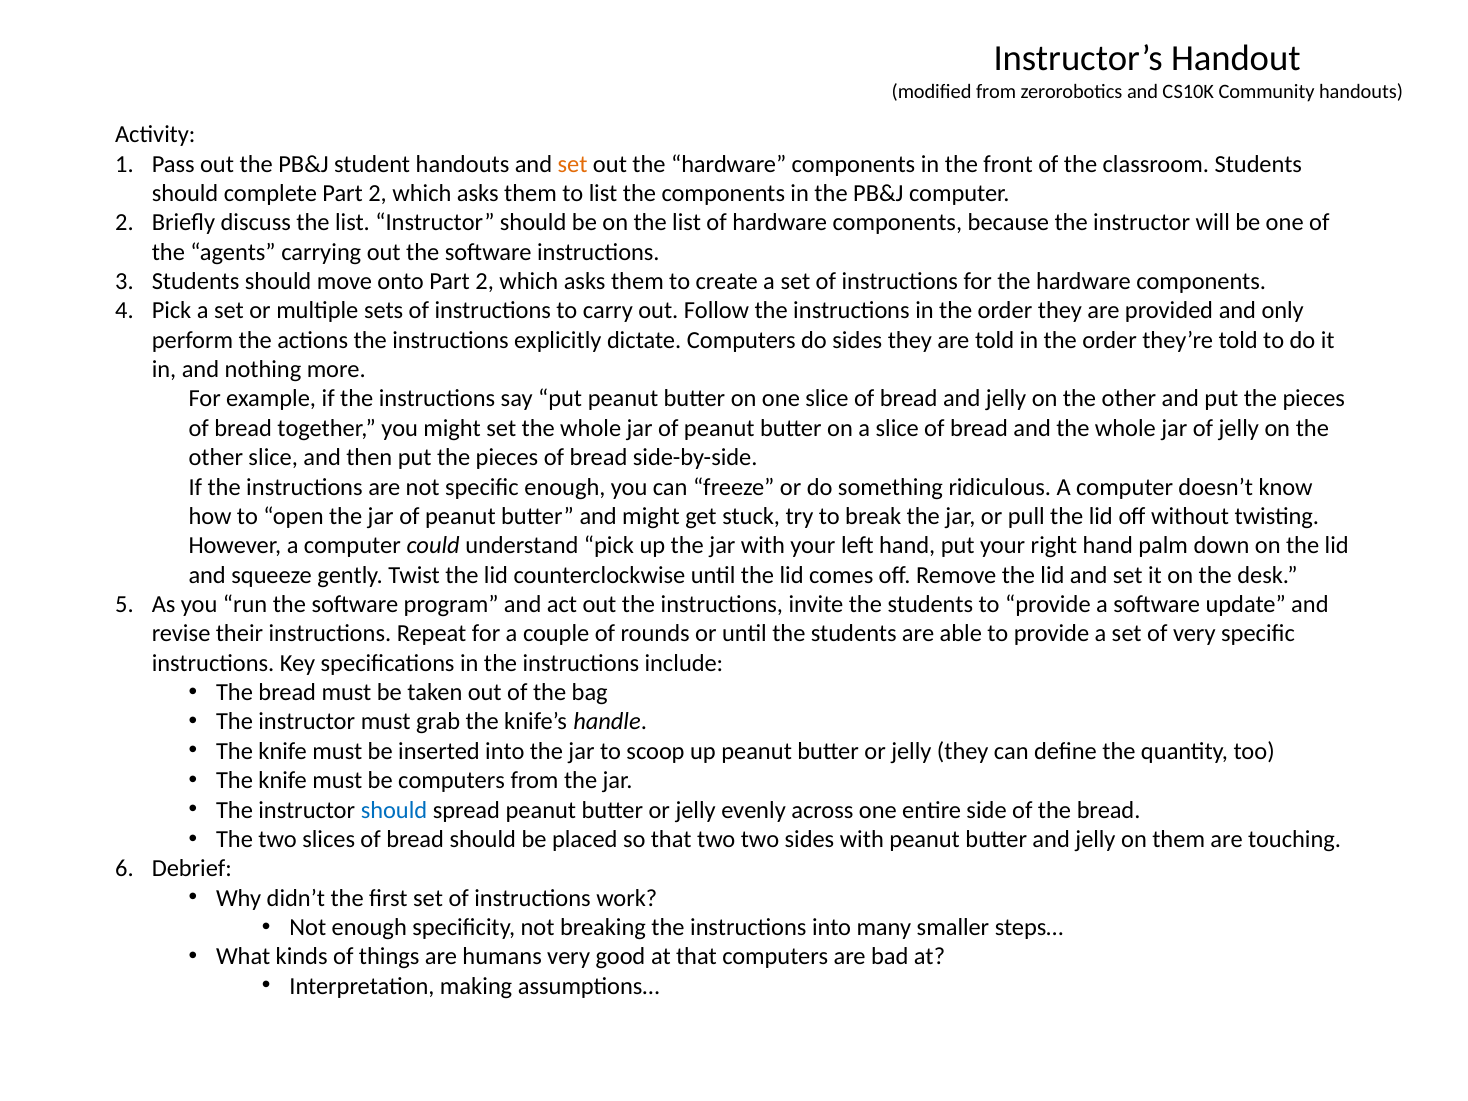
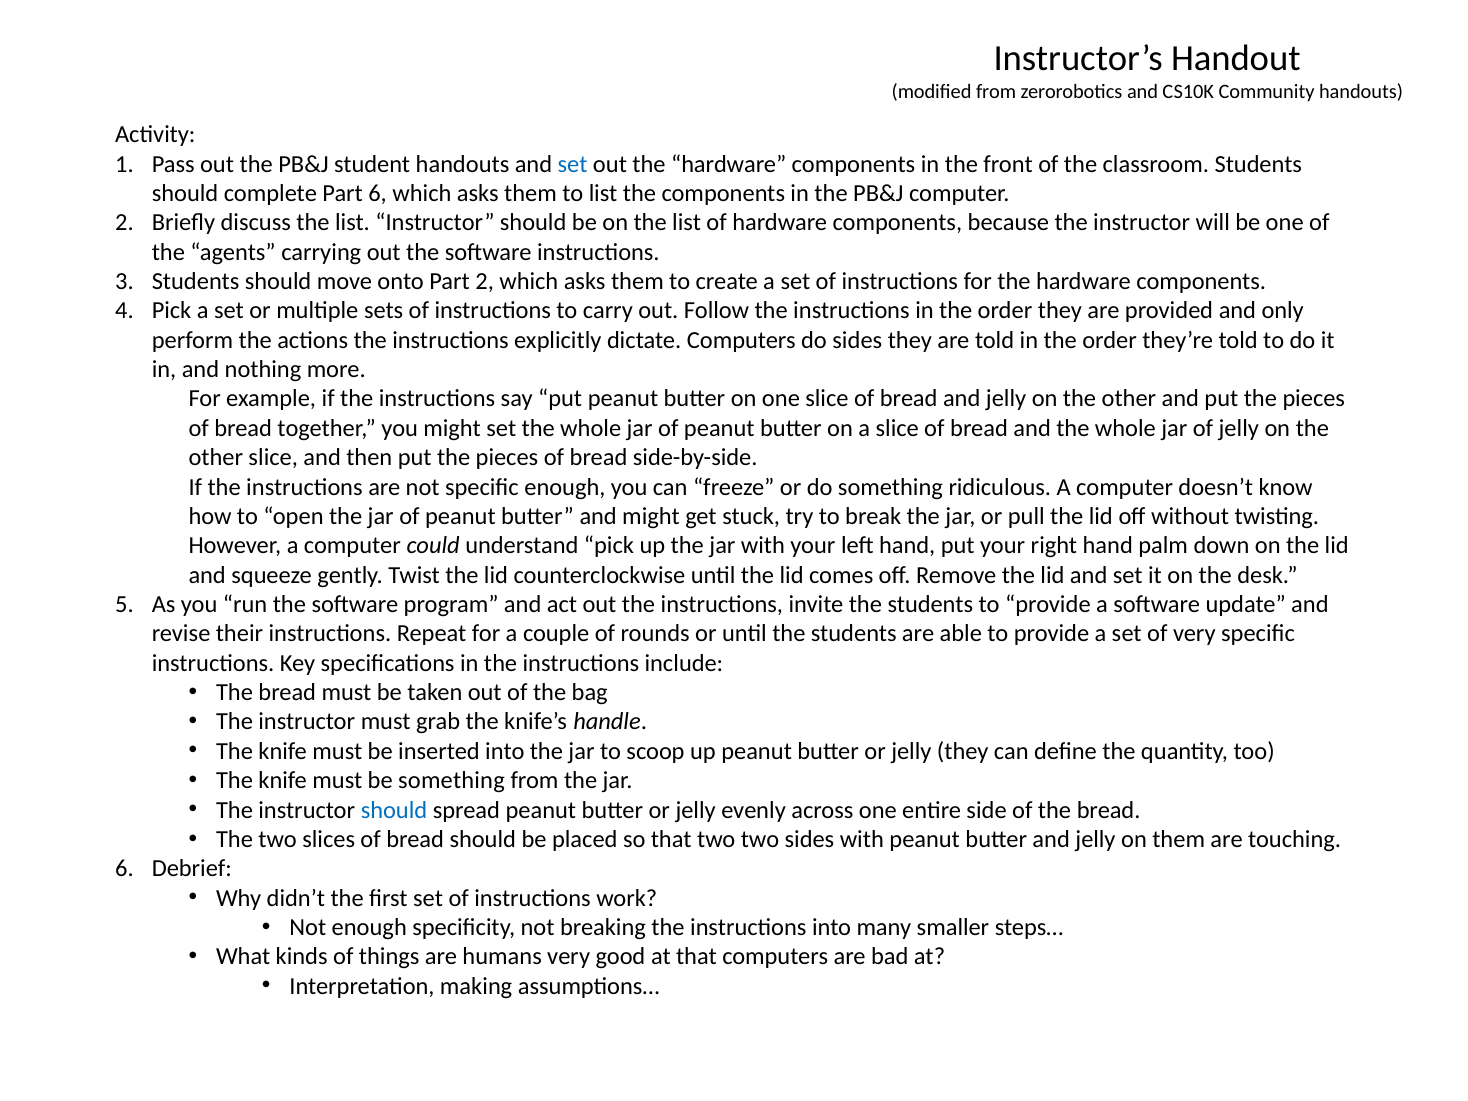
set colour: orange -> blue (573, 164)
complete Part 2: 2 -> 6 (378, 193)
be computers: computers -> something (451, 781)
